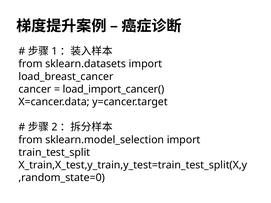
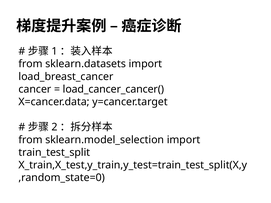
load_import_cancer(: load_import_cancer( -> load_cancer_cancer( (113, 89)
